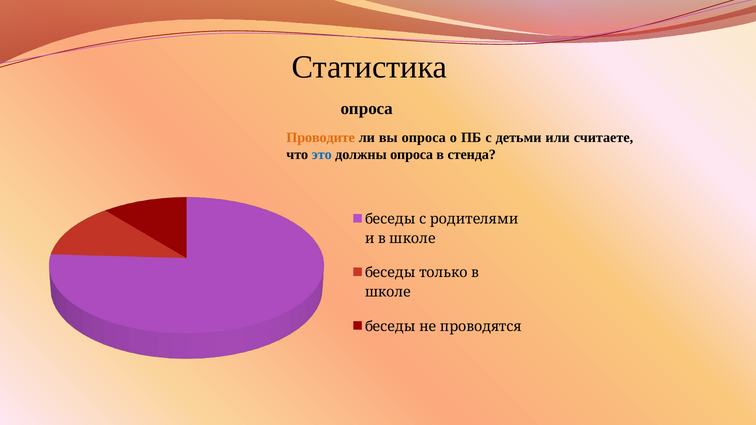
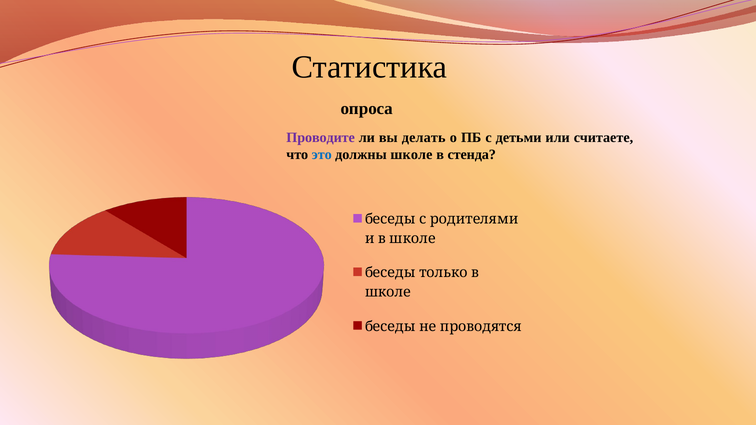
Проводите colour: orange -> purple (321, 138)
вы опроса: опроса -> делать (424, 138)
должны опроса: опроса -> школе (411, 155)
